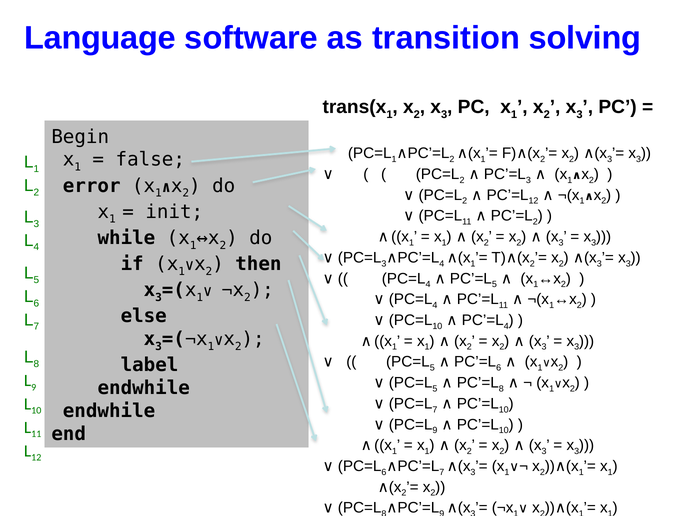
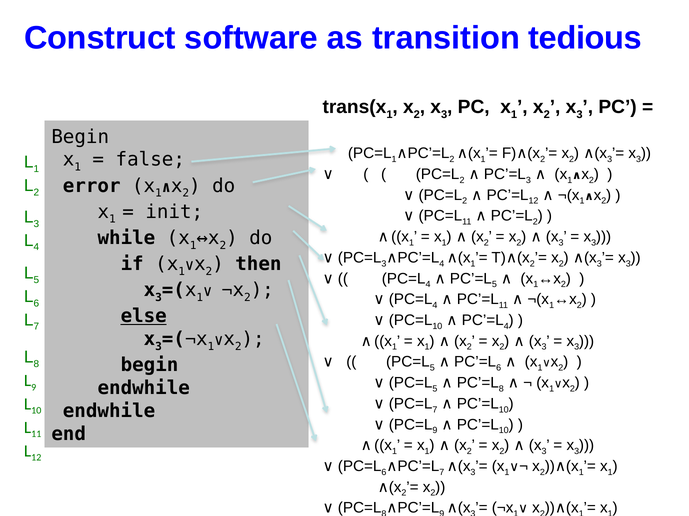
Language: Language -> Construct (100, 38)
solving: solving -> tedious (585, 38)
else underline: none -> present (144, 317)
label: label -> begin (149, 366)
